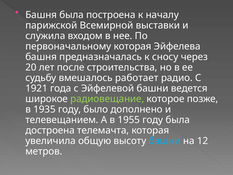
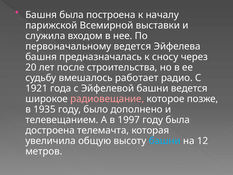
первоначальному которая: которая -> ведется (132, 46)
радиовещание colour: light green -> pink (107, 99)
1955: 1955 -> 1997 (129, 120)
